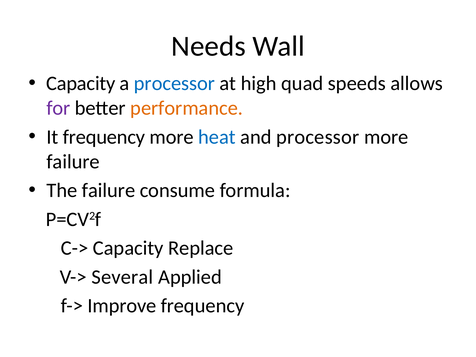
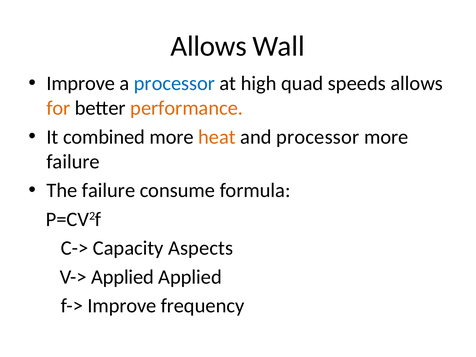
Needs: Needs -> Allows (209, 46)
Capacity: Capacity -> Improve (81, 84)
for colour: purple -> orange (58, 108)
It frequency: frequency -> combined (104, 137)
heat colour: blue -> orange (217, 137)
Replace: Replace -> Aspects (201, 248)
V-> Several: Several -> Applied (123, 277)
